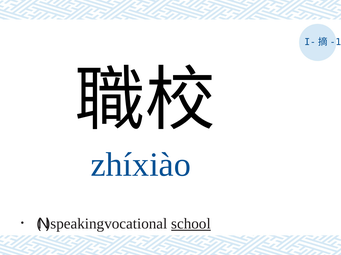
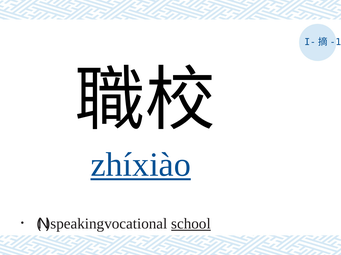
zhíxiào underline: none -> present (141, 165)
